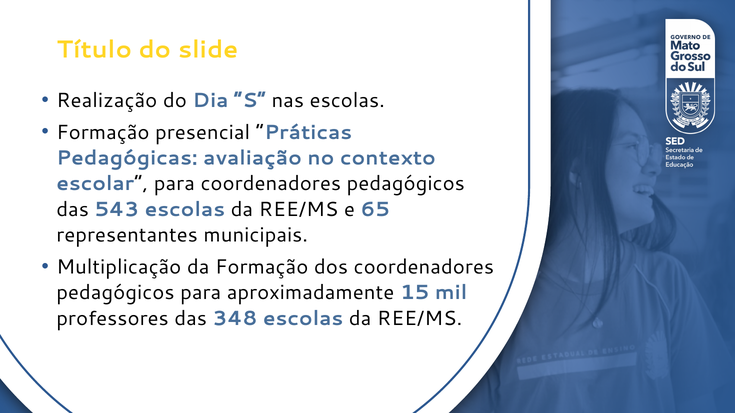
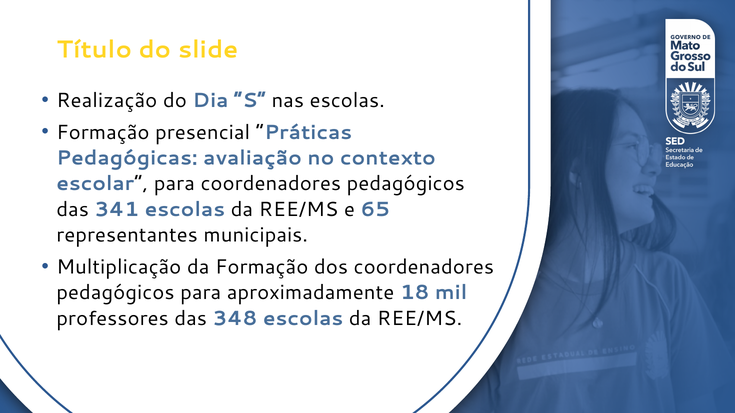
543: 543 -> 341 (117, 210)
15: 15 -> 18 (415, 293)
